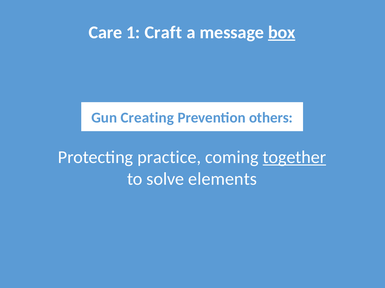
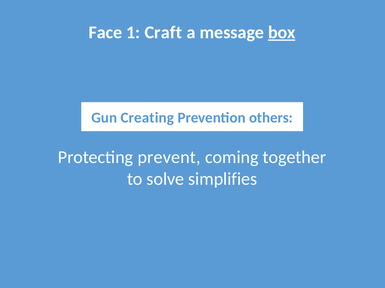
Care: Care -> Face (105, 32)
practice: practice -> prevent (169, 158)
together underline: present -> none (294, 158)
elements: elements -> simplifies (223, 179)
